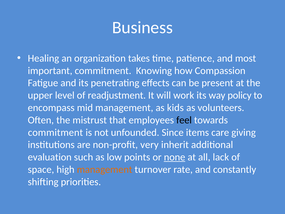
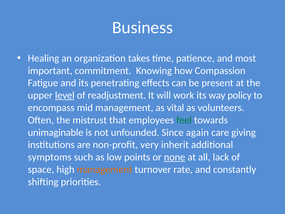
level underline: none -> present (65, 95)
kids: kids -> vital (175, 108)
feel colour: black -> green (184, 120)
commitment: commitment -> unimaginable (56, 132)
items: items -> again (197, 132)
evaluation: evaluation -> symptoms (50, 157)
